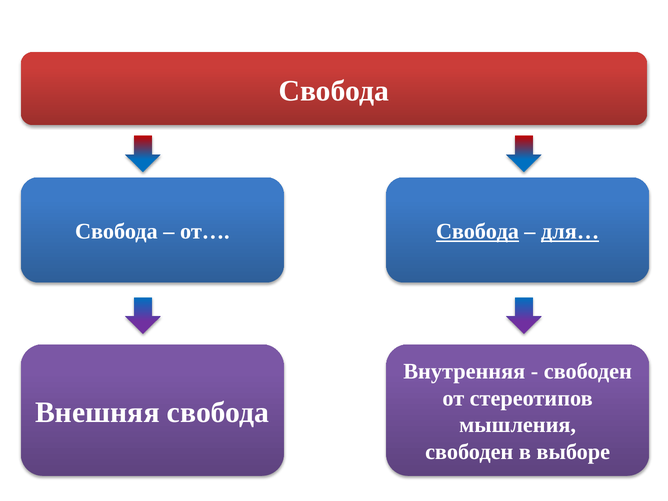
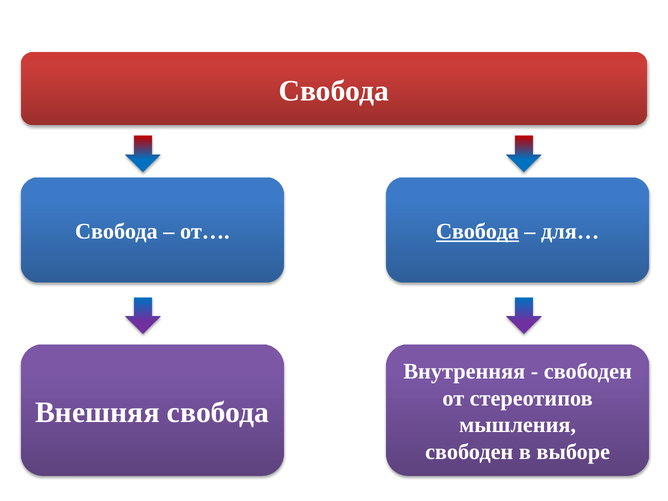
для… underline: present -> none (570, 232)
